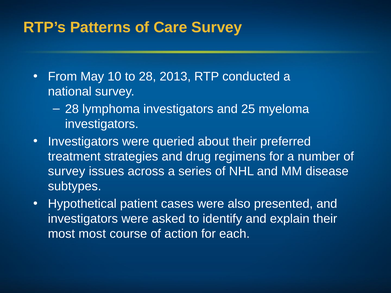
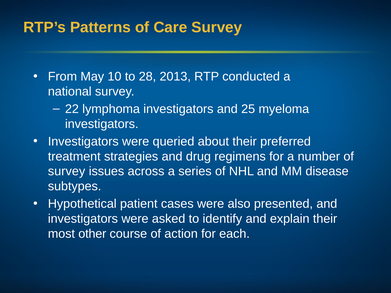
28: 28 -> 22 (72, 109)
most most: most -> other (92, 234)
